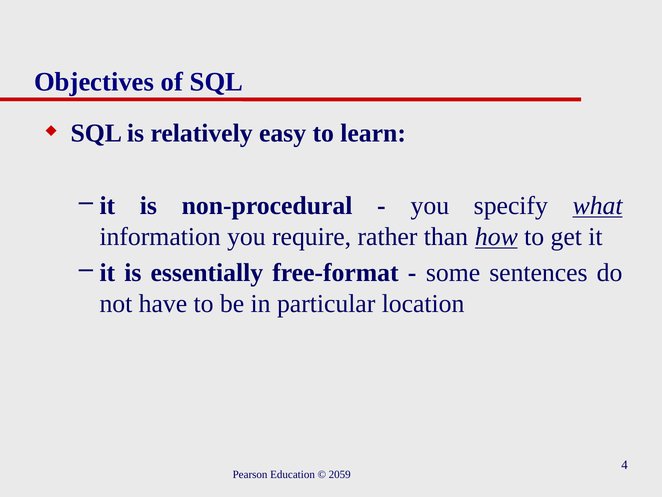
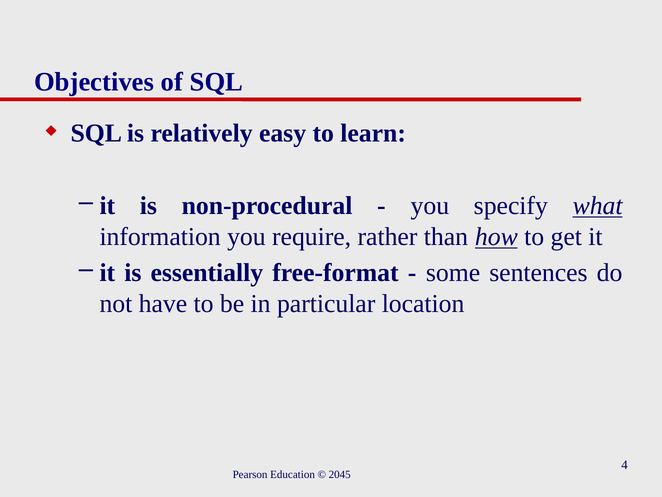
2059: 2059 -> 2045 (340, 474)
